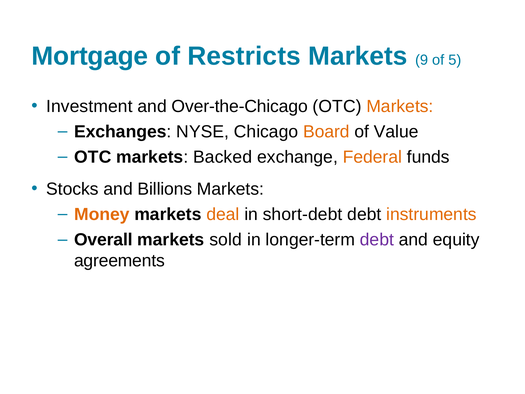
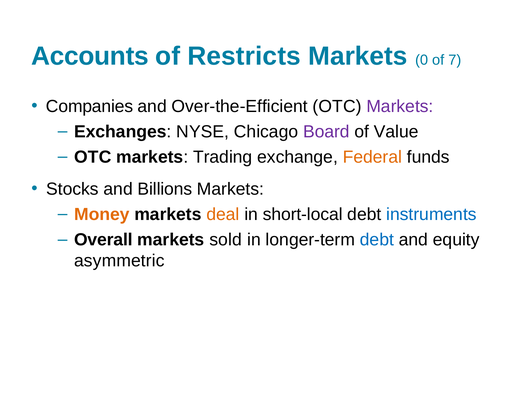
Mortgage: Mortgage -> Accounts (90, 56)
9: 9 -> 0 (422, 60)
5: 5 -> 7 (455, 60)
Investment: Investment -> Companies (90, 106)
Over-the-Chicago: Over-the-Chicago -> Over-the-Efficient (240, 106)
Markets colour: orange -> purple (400, 106)
Board colour: orange -> purple (326, 132)
Backed: Backed -> Trading (223, 157)
short-debt: short-debt -> short-local (303, 214)
instruments colour: orange -> blue (431, 214)
debt colour: purple -> blue (377, 240)
agreements: agreements -> asymmetric (119, 261)
